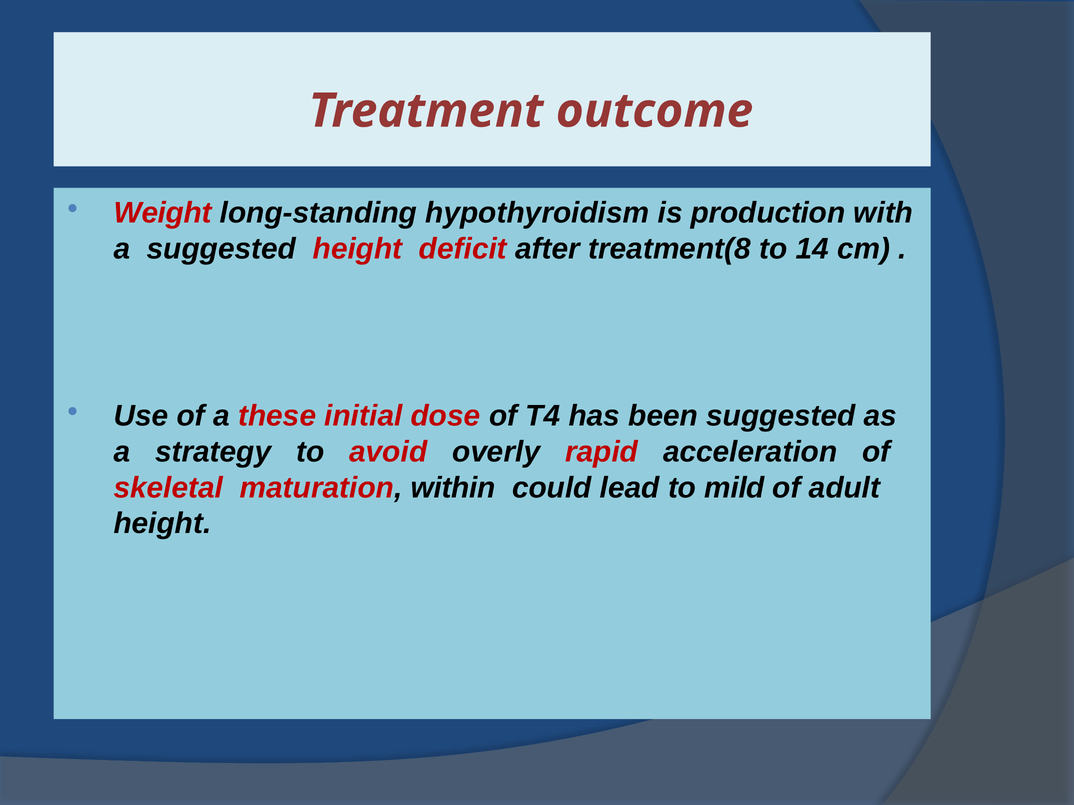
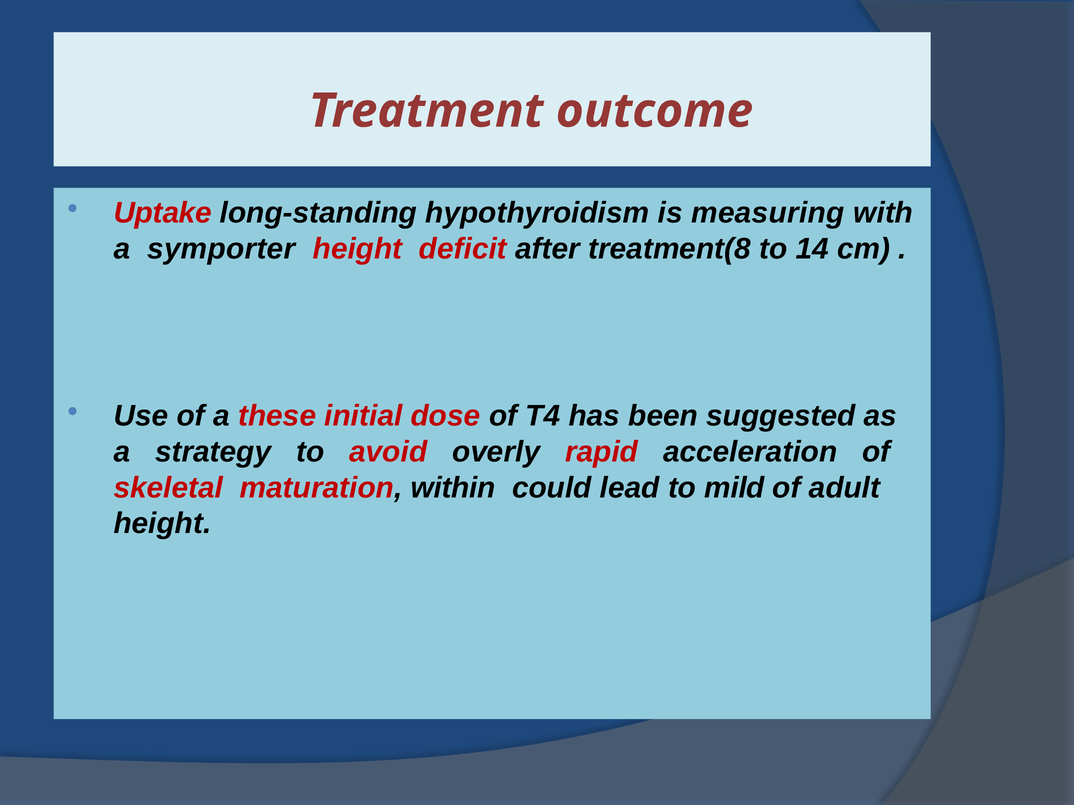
Weight: Weight -> Uptake (163, 213)
production: production -> measuring (768, 213)
a suggested: suggested -> symporter (221, 249)
